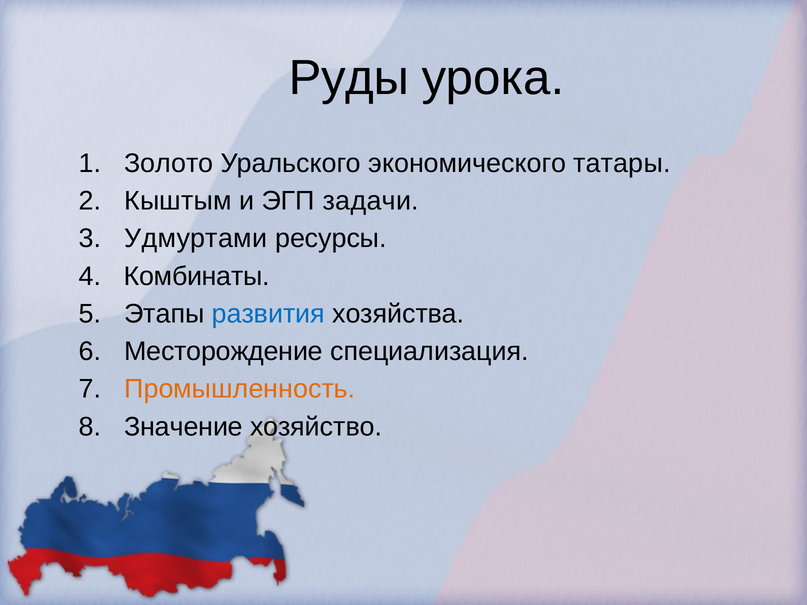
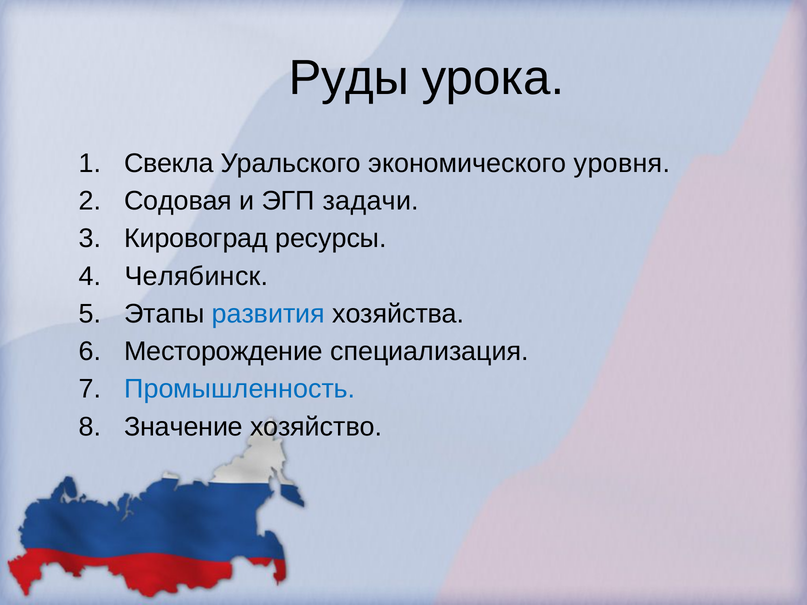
Золото: Золото -> Свекла (169, 163)
татары: татары -> уровня (622, 163)
Кыштым: Кыштым -> Содовая (178, 201)
Удмуртами: Удмуртами -> Кировоград (196, 239)
Комбинаты: Комбинаты -> Челябинск (196, 276)
Промышленность colour: orange -> blue (240, 389)
